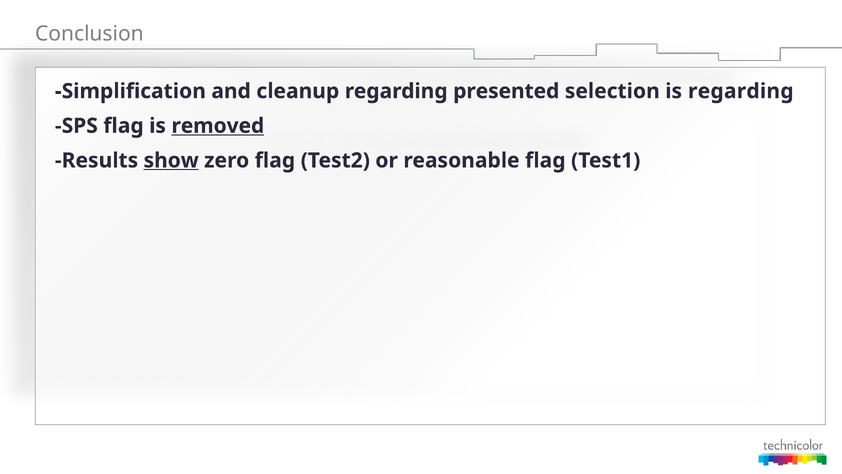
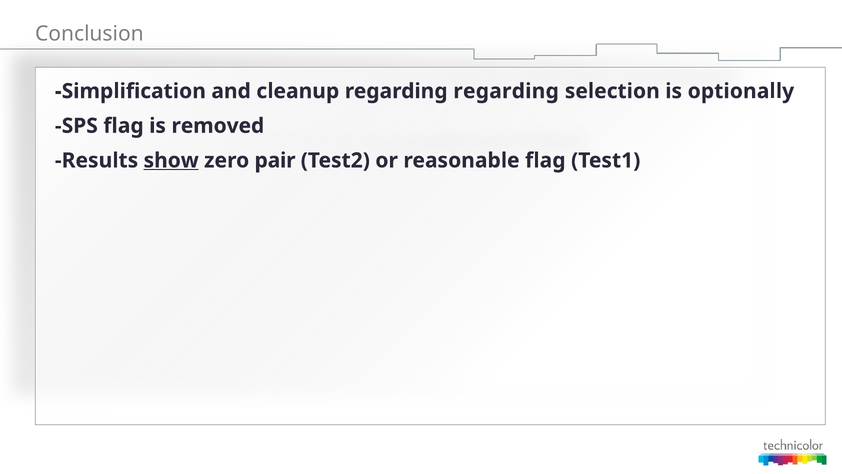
regarding presented: presented -> regarding (506, 91)
is regarding: regarding -> optionally (741, 91)
removed underline: present -> none (218, 126)
zero flag: flag -> pair (275, 160)
